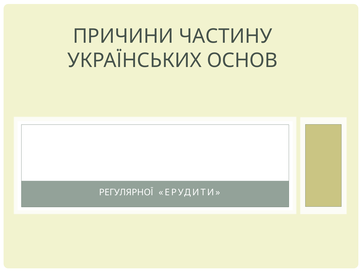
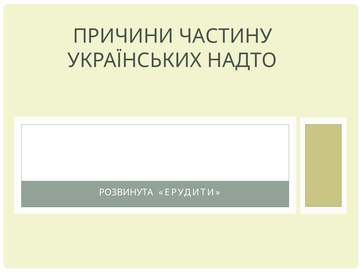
ОСНОВ: ОСНОВ -> НАДТО (242, 60)
РЕГУЛЯРНОЇ: РЕГУЛЯРНОЇ -> РОЗВИНУТА (126, 192)
